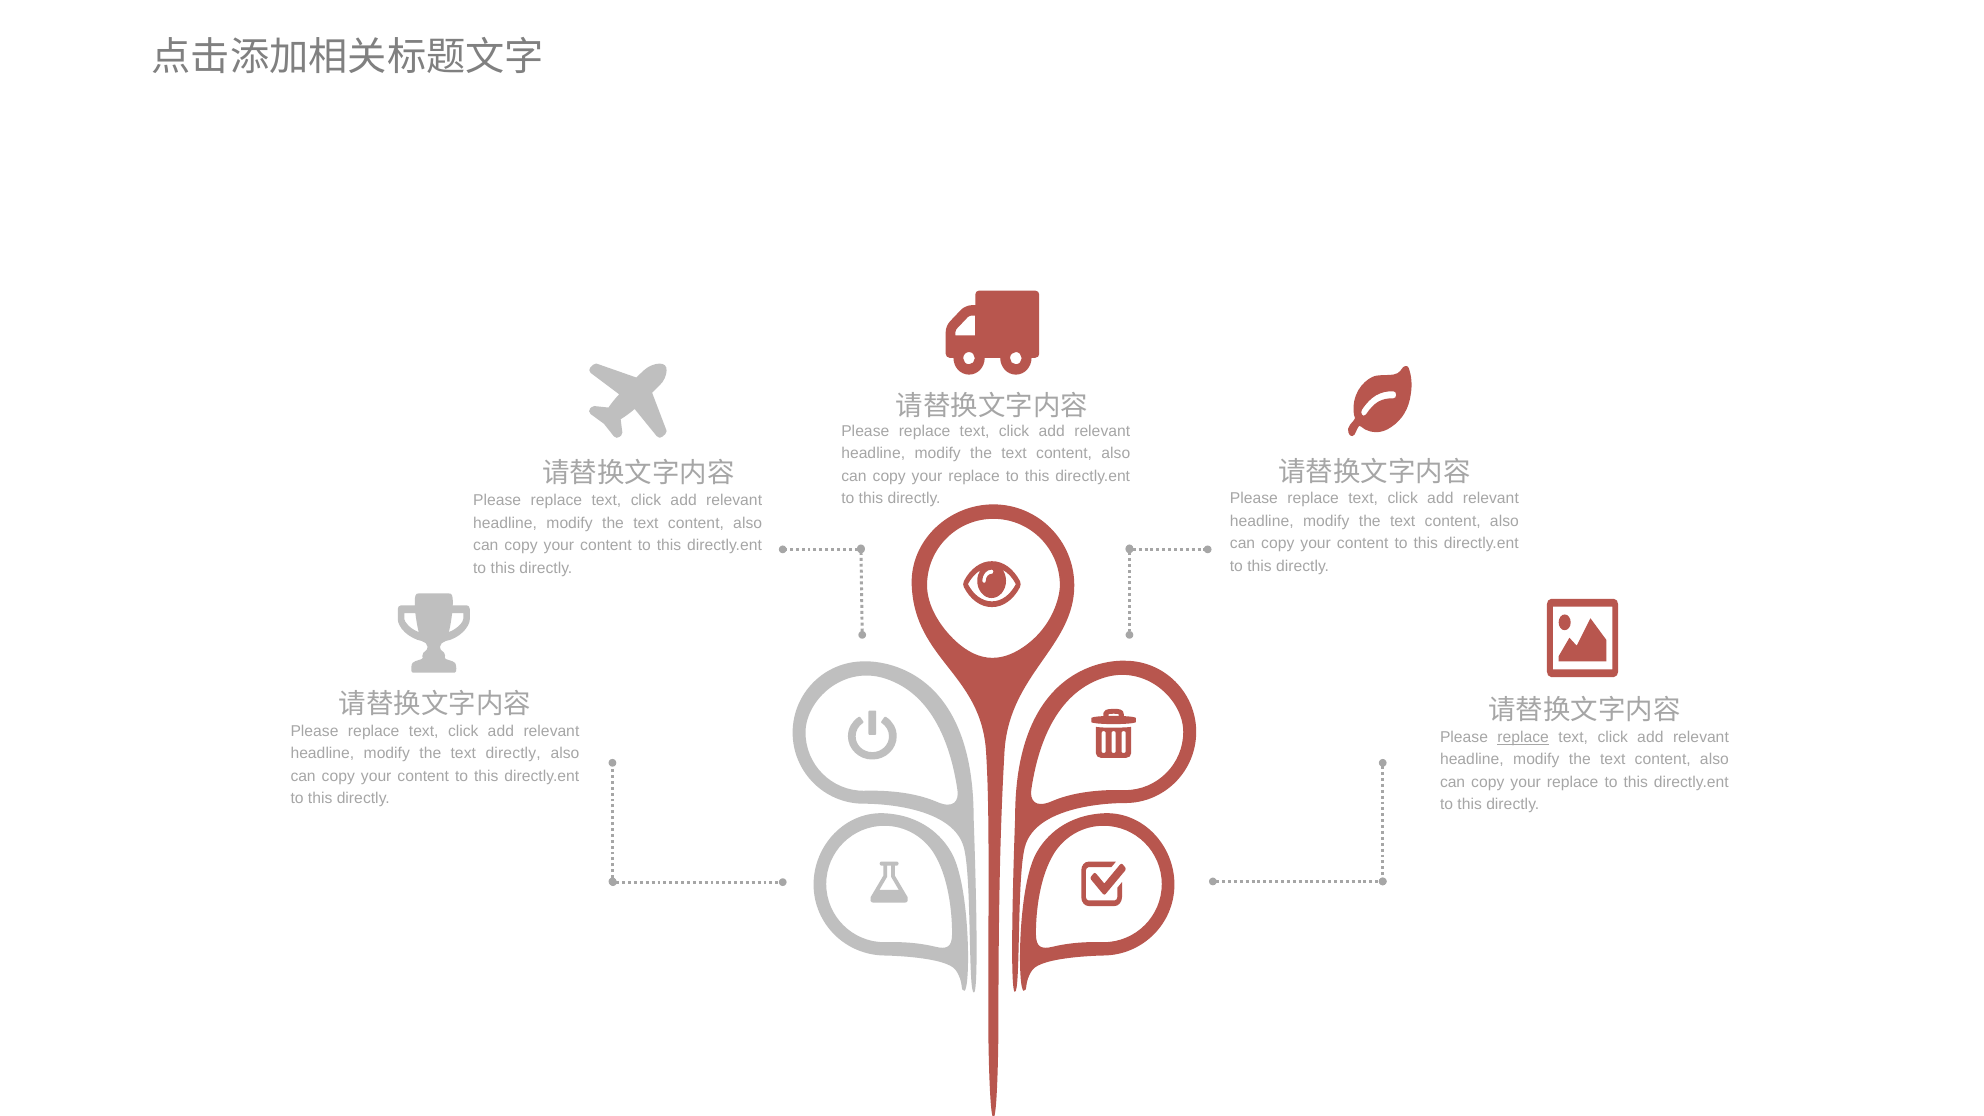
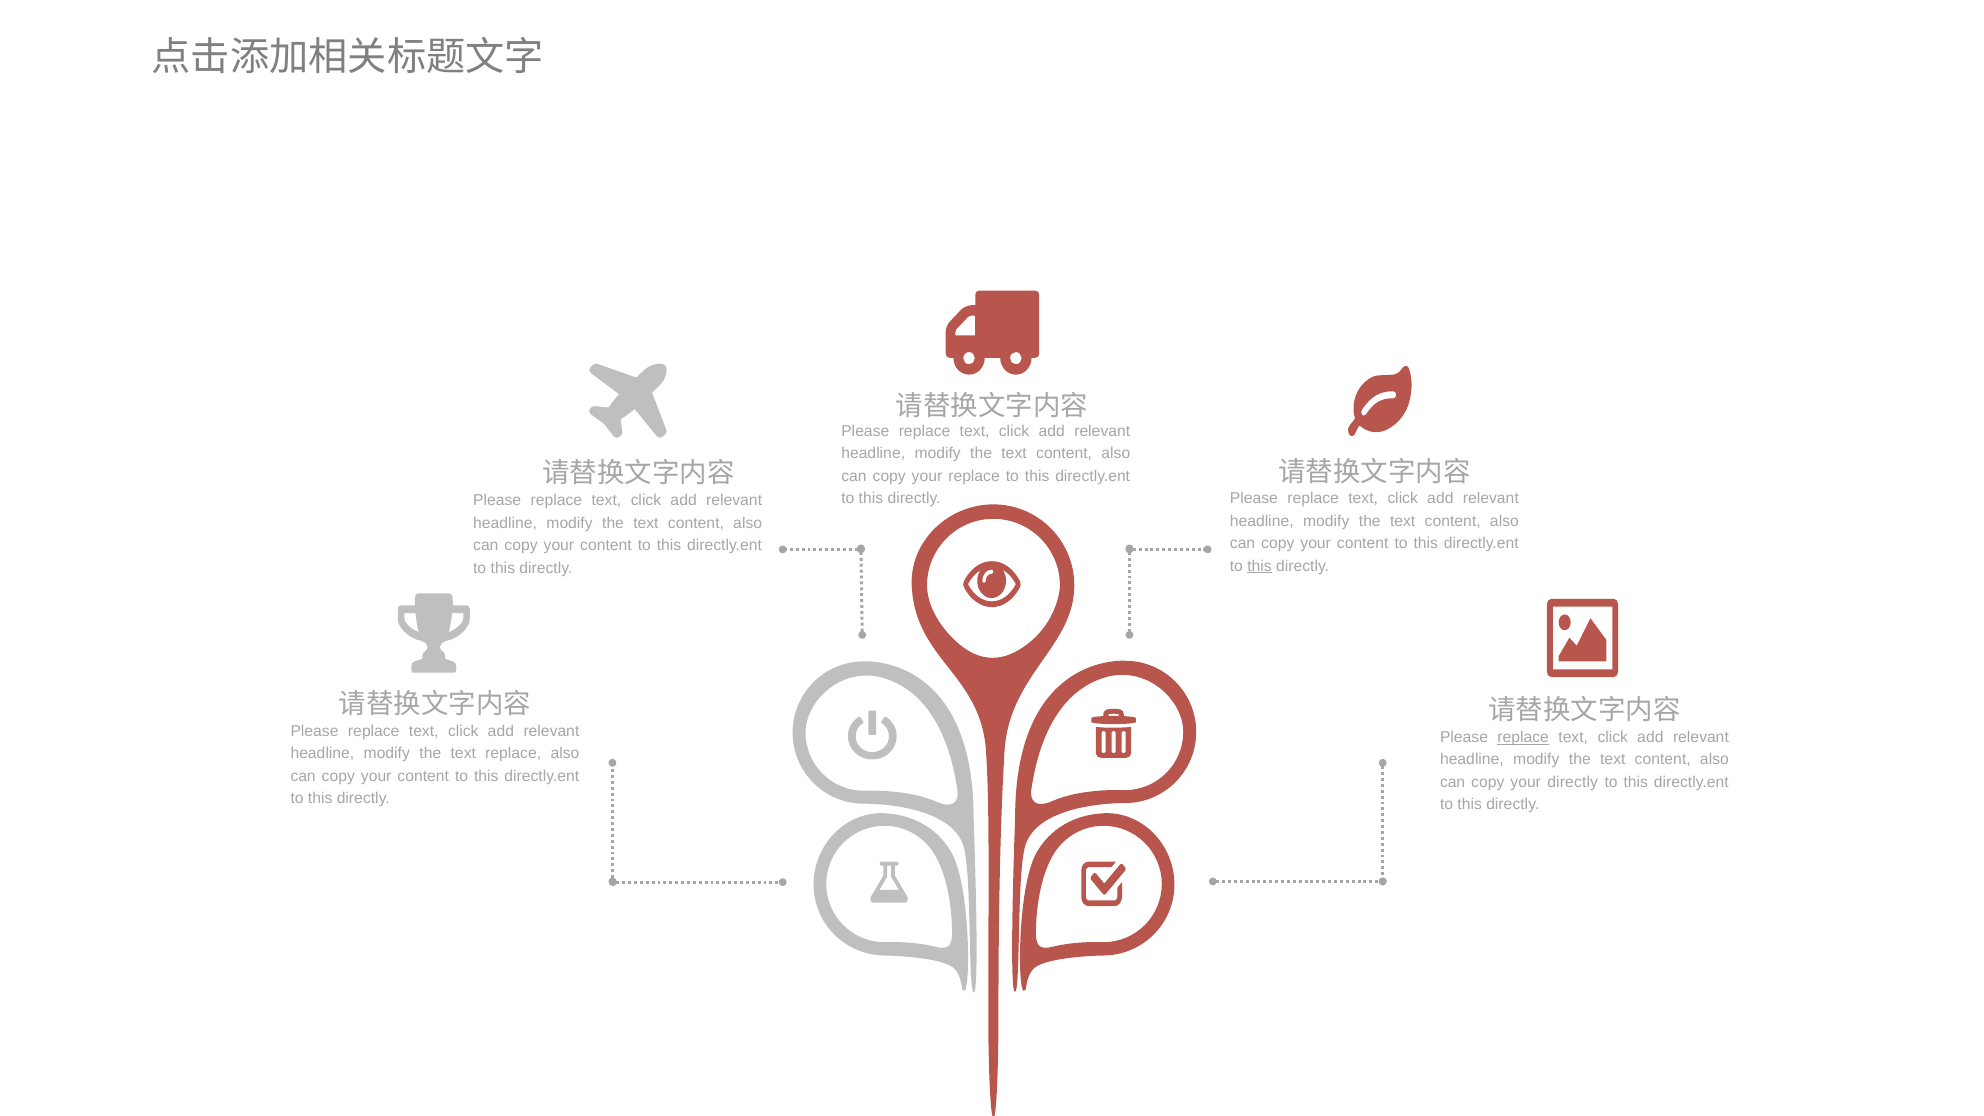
this underline: none -> present (1260, 566)
text directly: directly -> replace (513, 754)
replace: replace -> directly (1573, 782)
